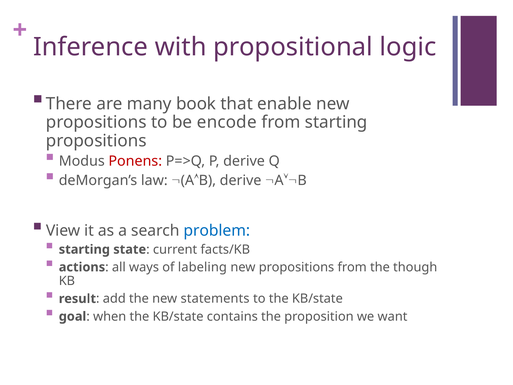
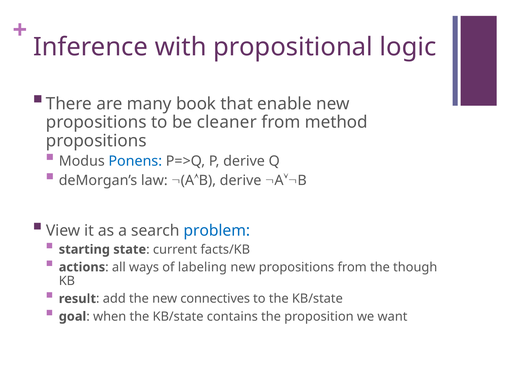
encode: encode -> cleaner (227, 122)
from starting: starting -> method (336, 122)
Ponens colour: red -> blue (135, 161)
statements: statements -> connectives (215, 299)
